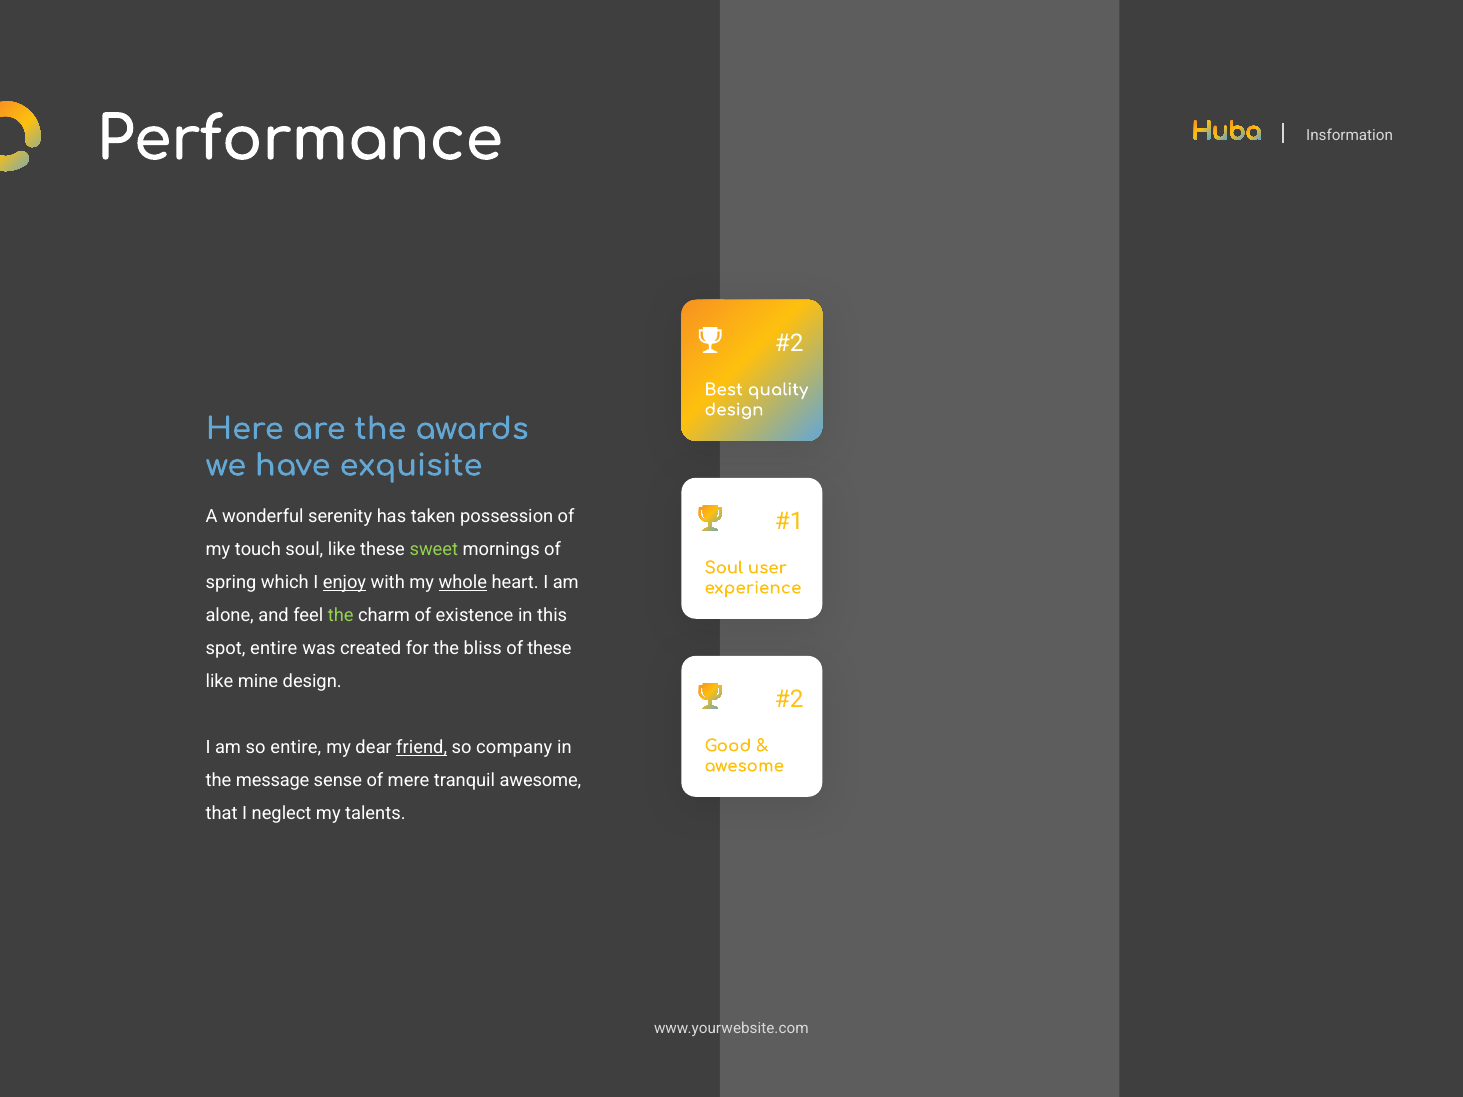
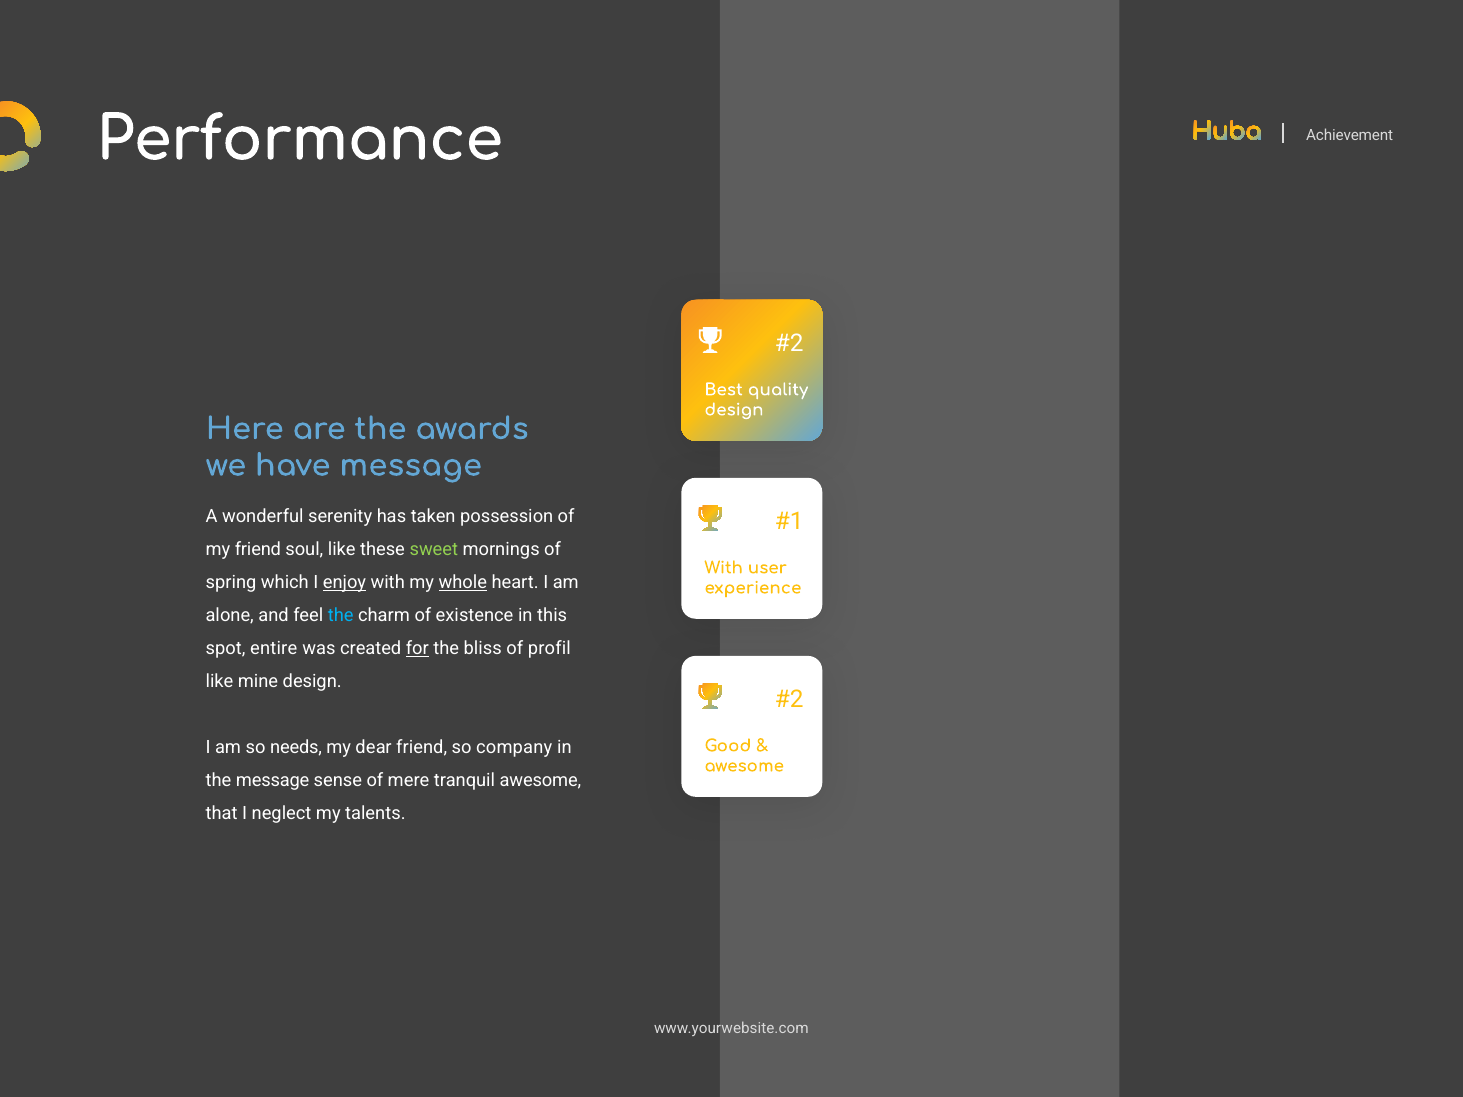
Insformation: Insformation -> Achievement (1350, 136)
have exquisite: exquisite -> message (411, 466)
my touch: touch -> friend (258, 550)
Soul: Soul -> With (724, 568)
the colour: light green -> light blue (341, 616)
for underline: none -> present (417, 649)
of these: these -> profil (549, 649)
so entire: entire -> needs (296, 748)
friend underline: present -> none (422, 748)
